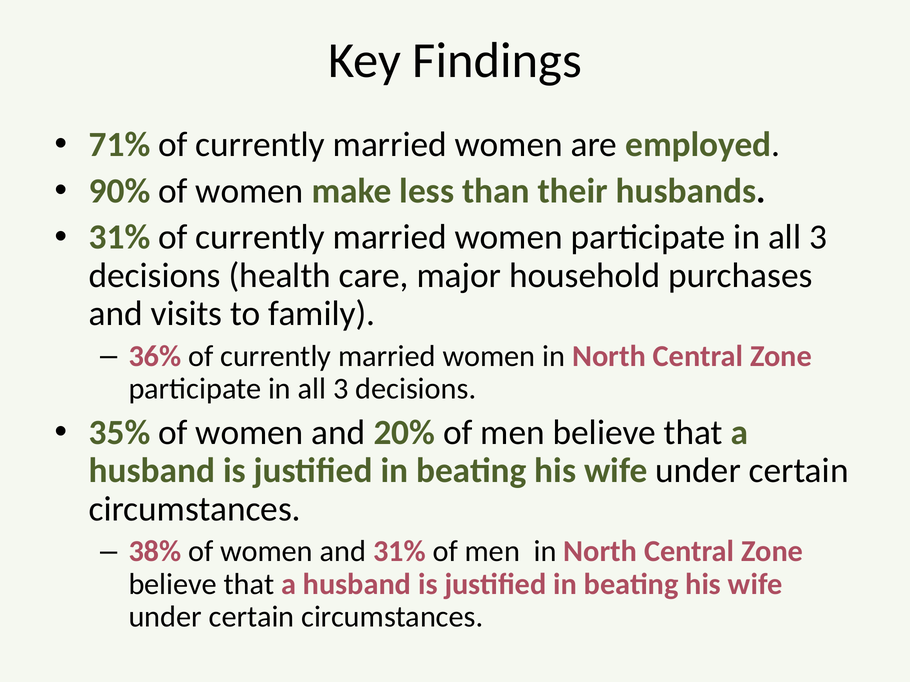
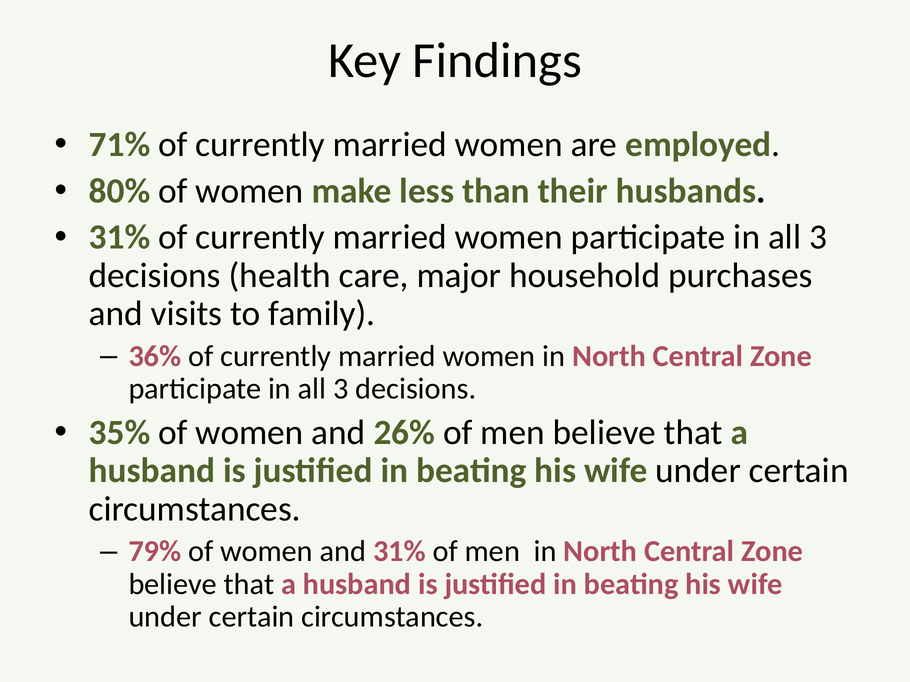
90%: 90% -> 80% (120, 191)
20%: 20% -> 26% (404, 433)
38%: 38% -> 79% (155, 552)
